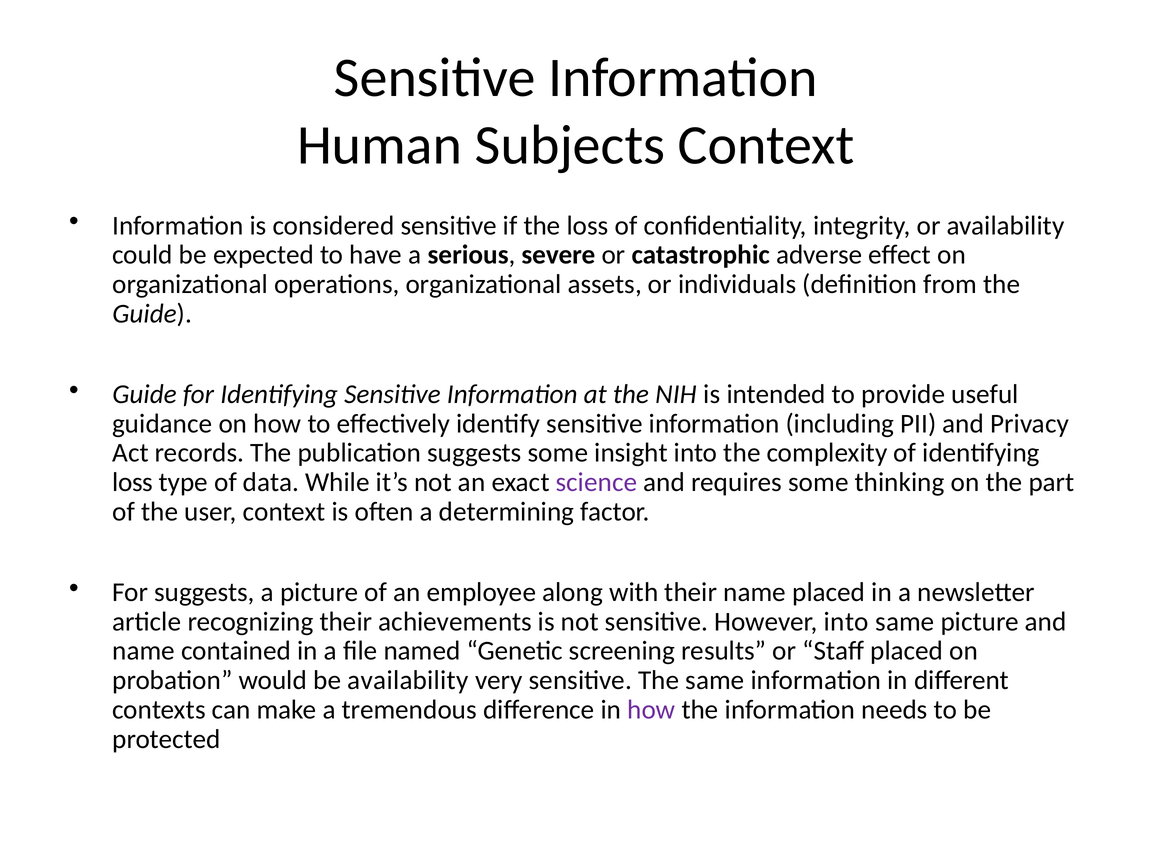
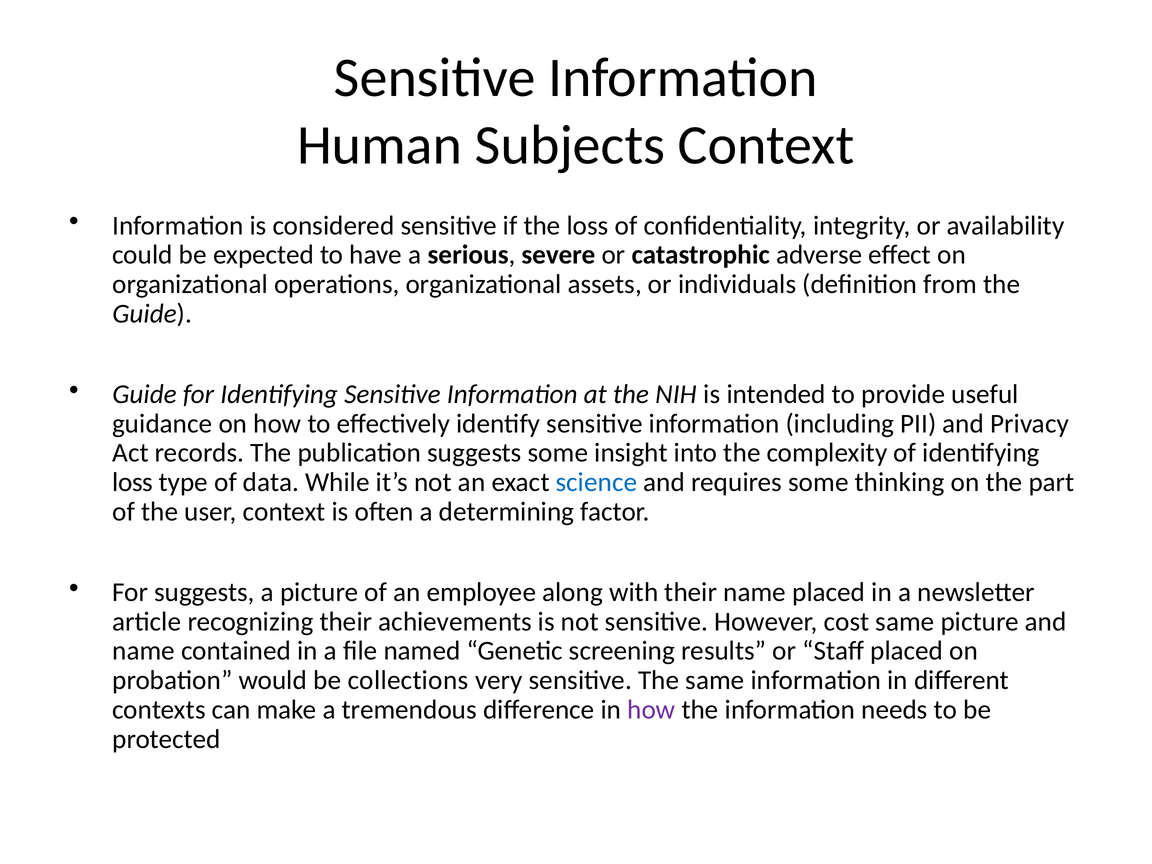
science colour: purple -> blue (596, 482)
However into: into -> cost (847, 622)
be availability: availability -> collections (408, 680)
